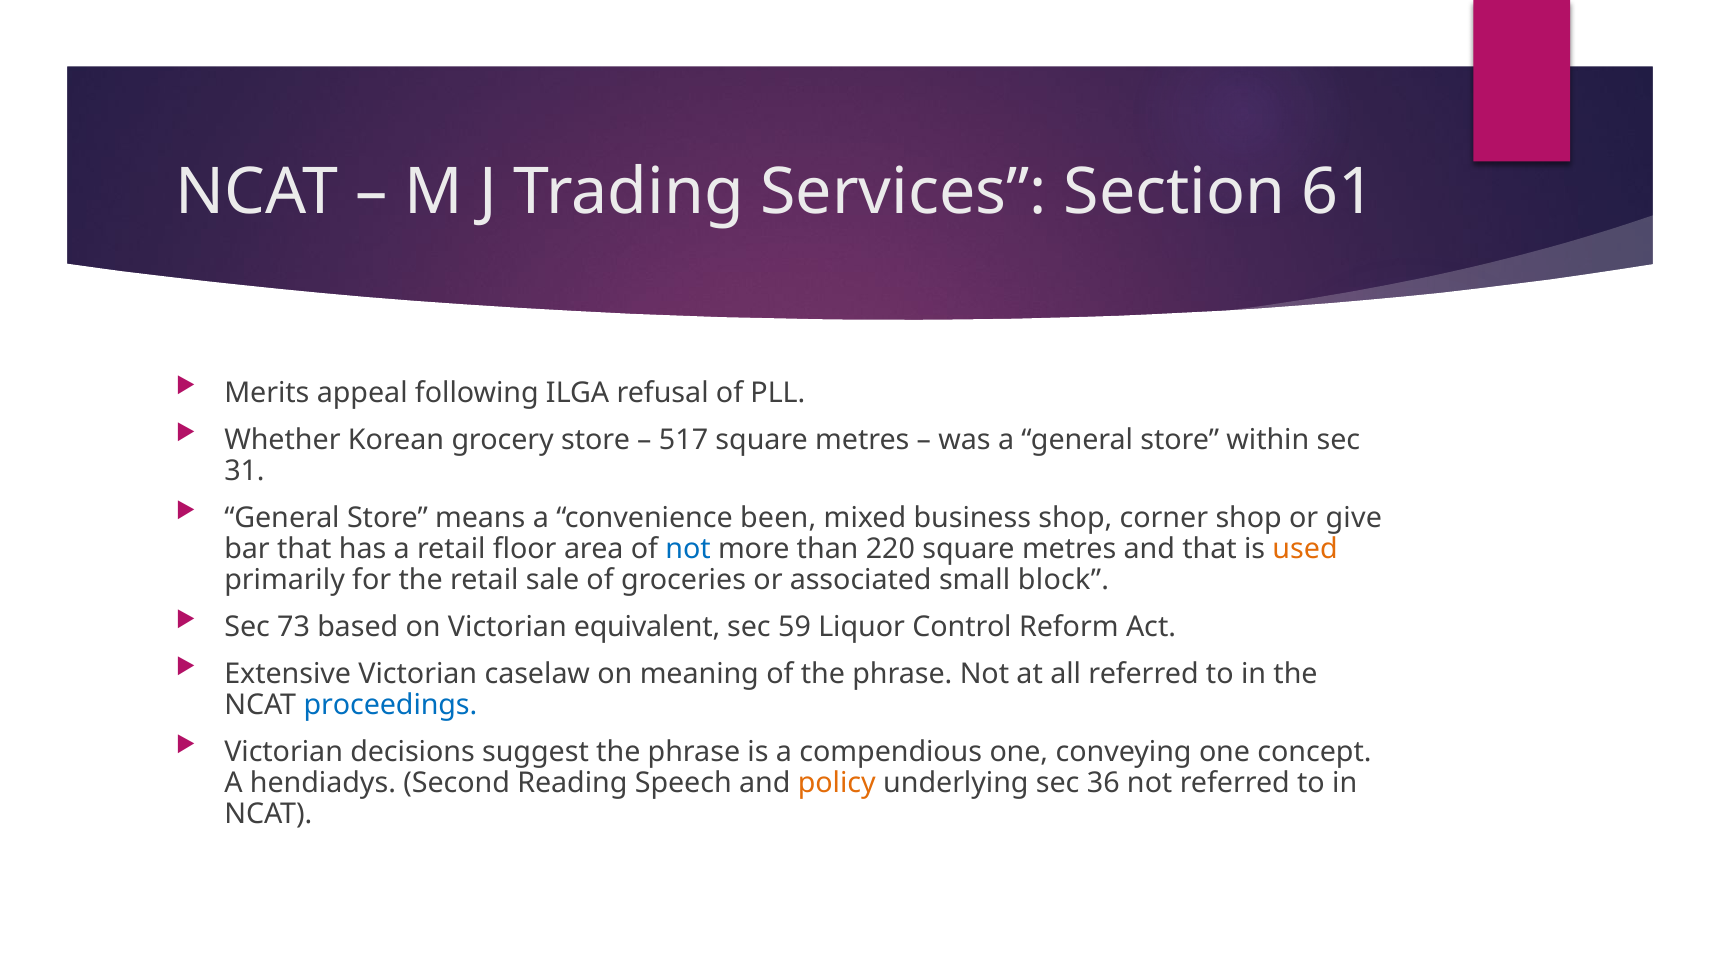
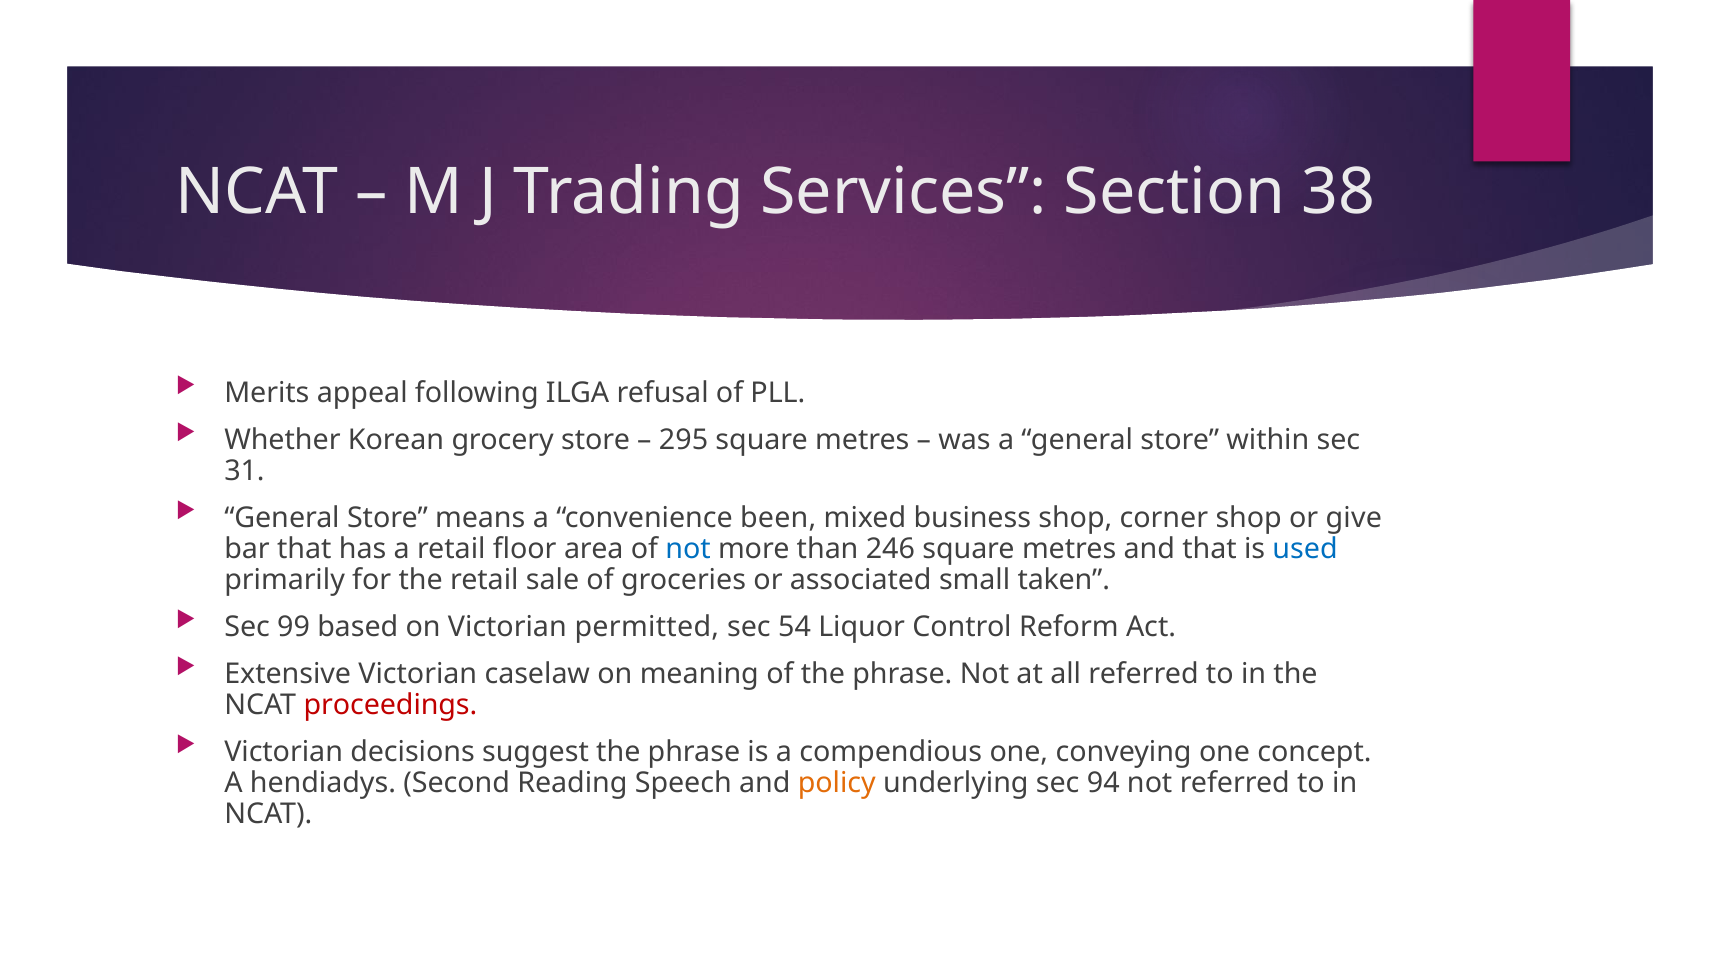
61: 61 -> 38 (1339, 192)
517: 517 -> 295 (684, 440)
220: 220 -> 246 (890, 549)
used colour: orange -> blue (1305, 549)
block: block -> taken (1064, 580)
73: 73 -> 99 (294, 627)
equivalent: equivalent -> permitted (647, 627)
59: 59 -> 54 (795, 627)
proceedings colour: blue -> red (390, 705)
36: 36 -> 94 (1103, 783)
